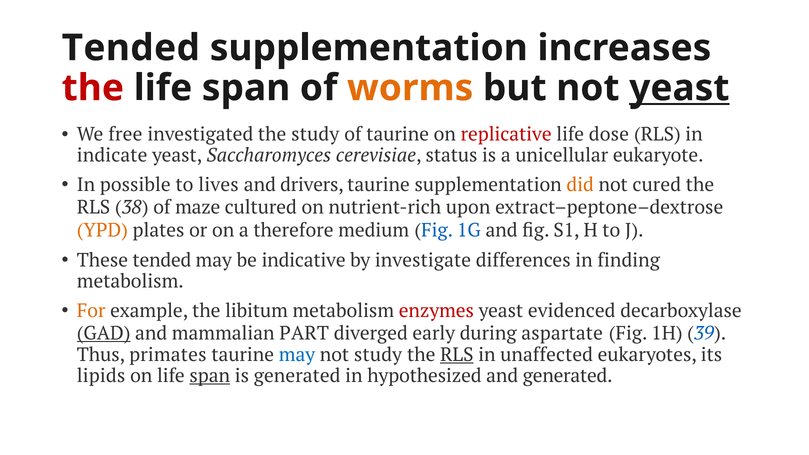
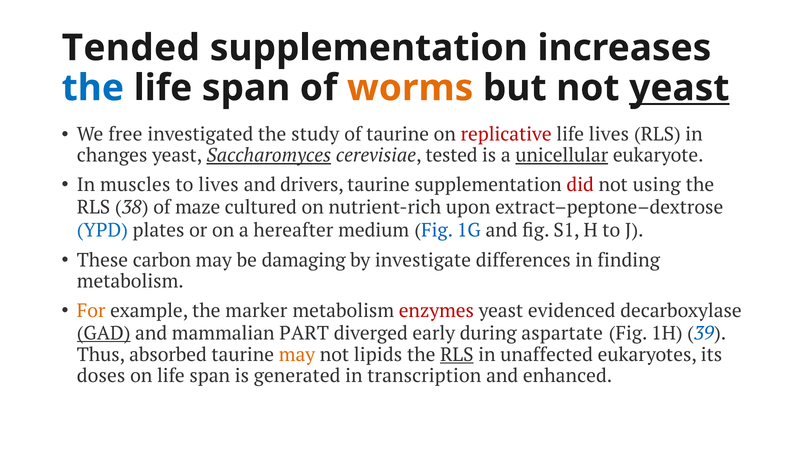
the colour: red -> blue (93, 88)
life dose: dose -> lives (609, 135)
indicate: indicate -> changes (112, 155)
Saccharomyces underline: none -> present (269, 155)
status: status -> tested (452, 155)
unicellular underline: none -> present (562, 155)
possible: possible -> muscles (135, 185)
did colour: orange -> red (580, 185)
cured: cured -> using (657, 185)
YPD colour: orange -> blue (102, 231)
therefore: therefore -> hereafter (293, 231)
These tended: tended -> carbon (162, 260)
indicative: indicative -> damaging (304, 260)
libitum: libitum -> marker (256, 311)
primates: primates -> absorbed (168, 355)
may colour: blue -> orange (297, 355)
not study: study -> lipids (378, 355)
lipids: lipids -> doses (101, 376)
span underline: present -> none (210, 376)
hypothesized: hypothesized -> transcription (424, 376)
and generated: generated -> enhanced (568, 376)
